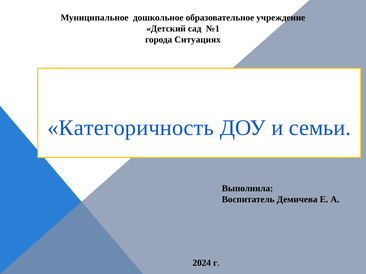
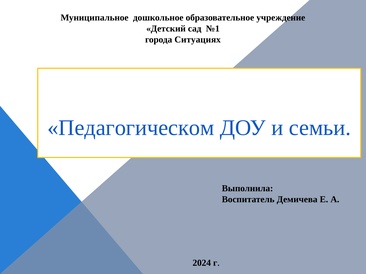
Категоричность: Категоричность -> Педагогическом (131, 128)
